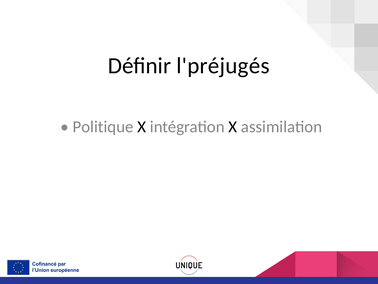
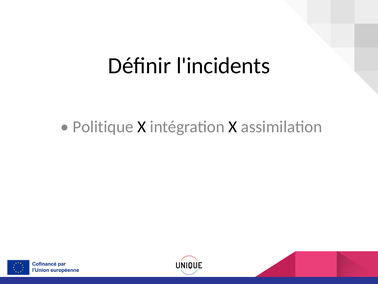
l'préjugés: l'préjugés -> l'incidents (223, 66)
